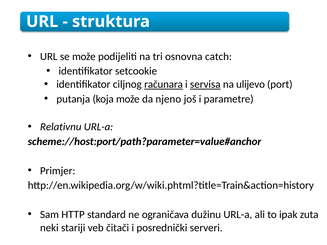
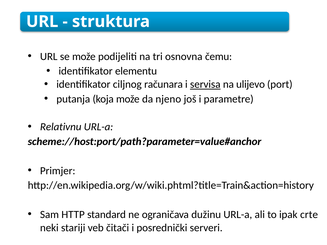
catch: catch -> čemu (219, 57)
setcookie: setcookie -> elementu (136, 71)
računara underline: present -> none (164, 84)
zuta: zuta -> crte (309, 215)
